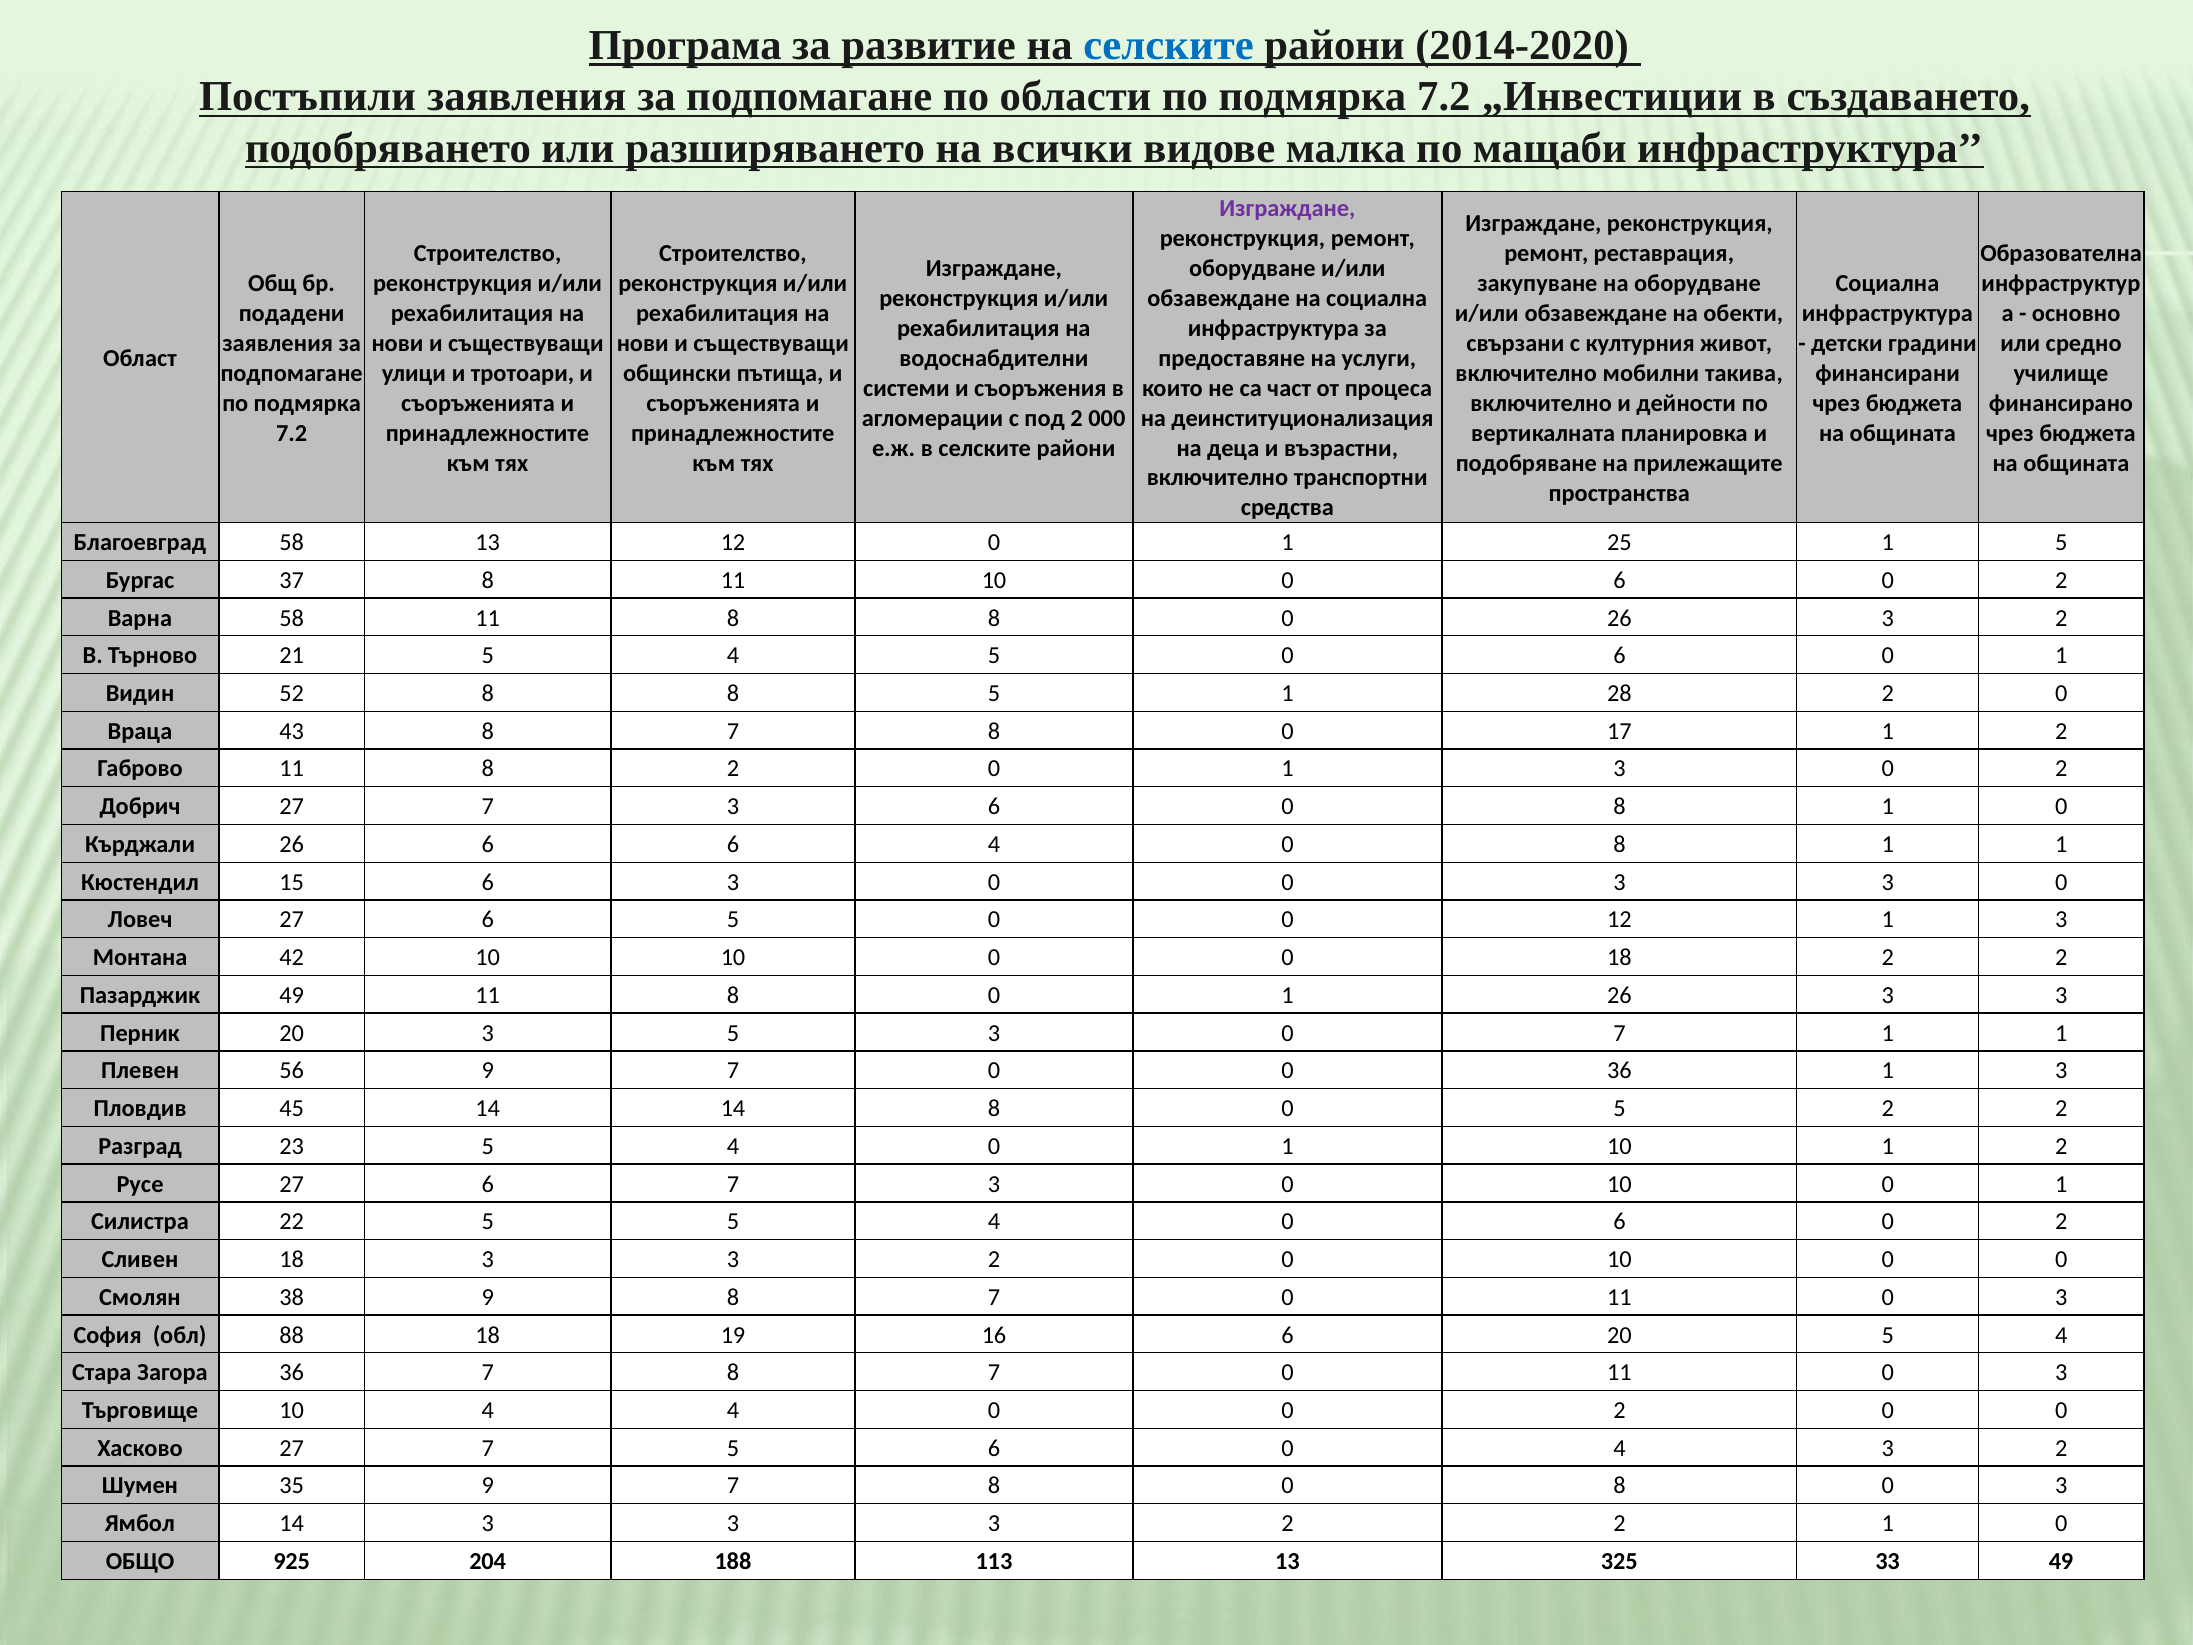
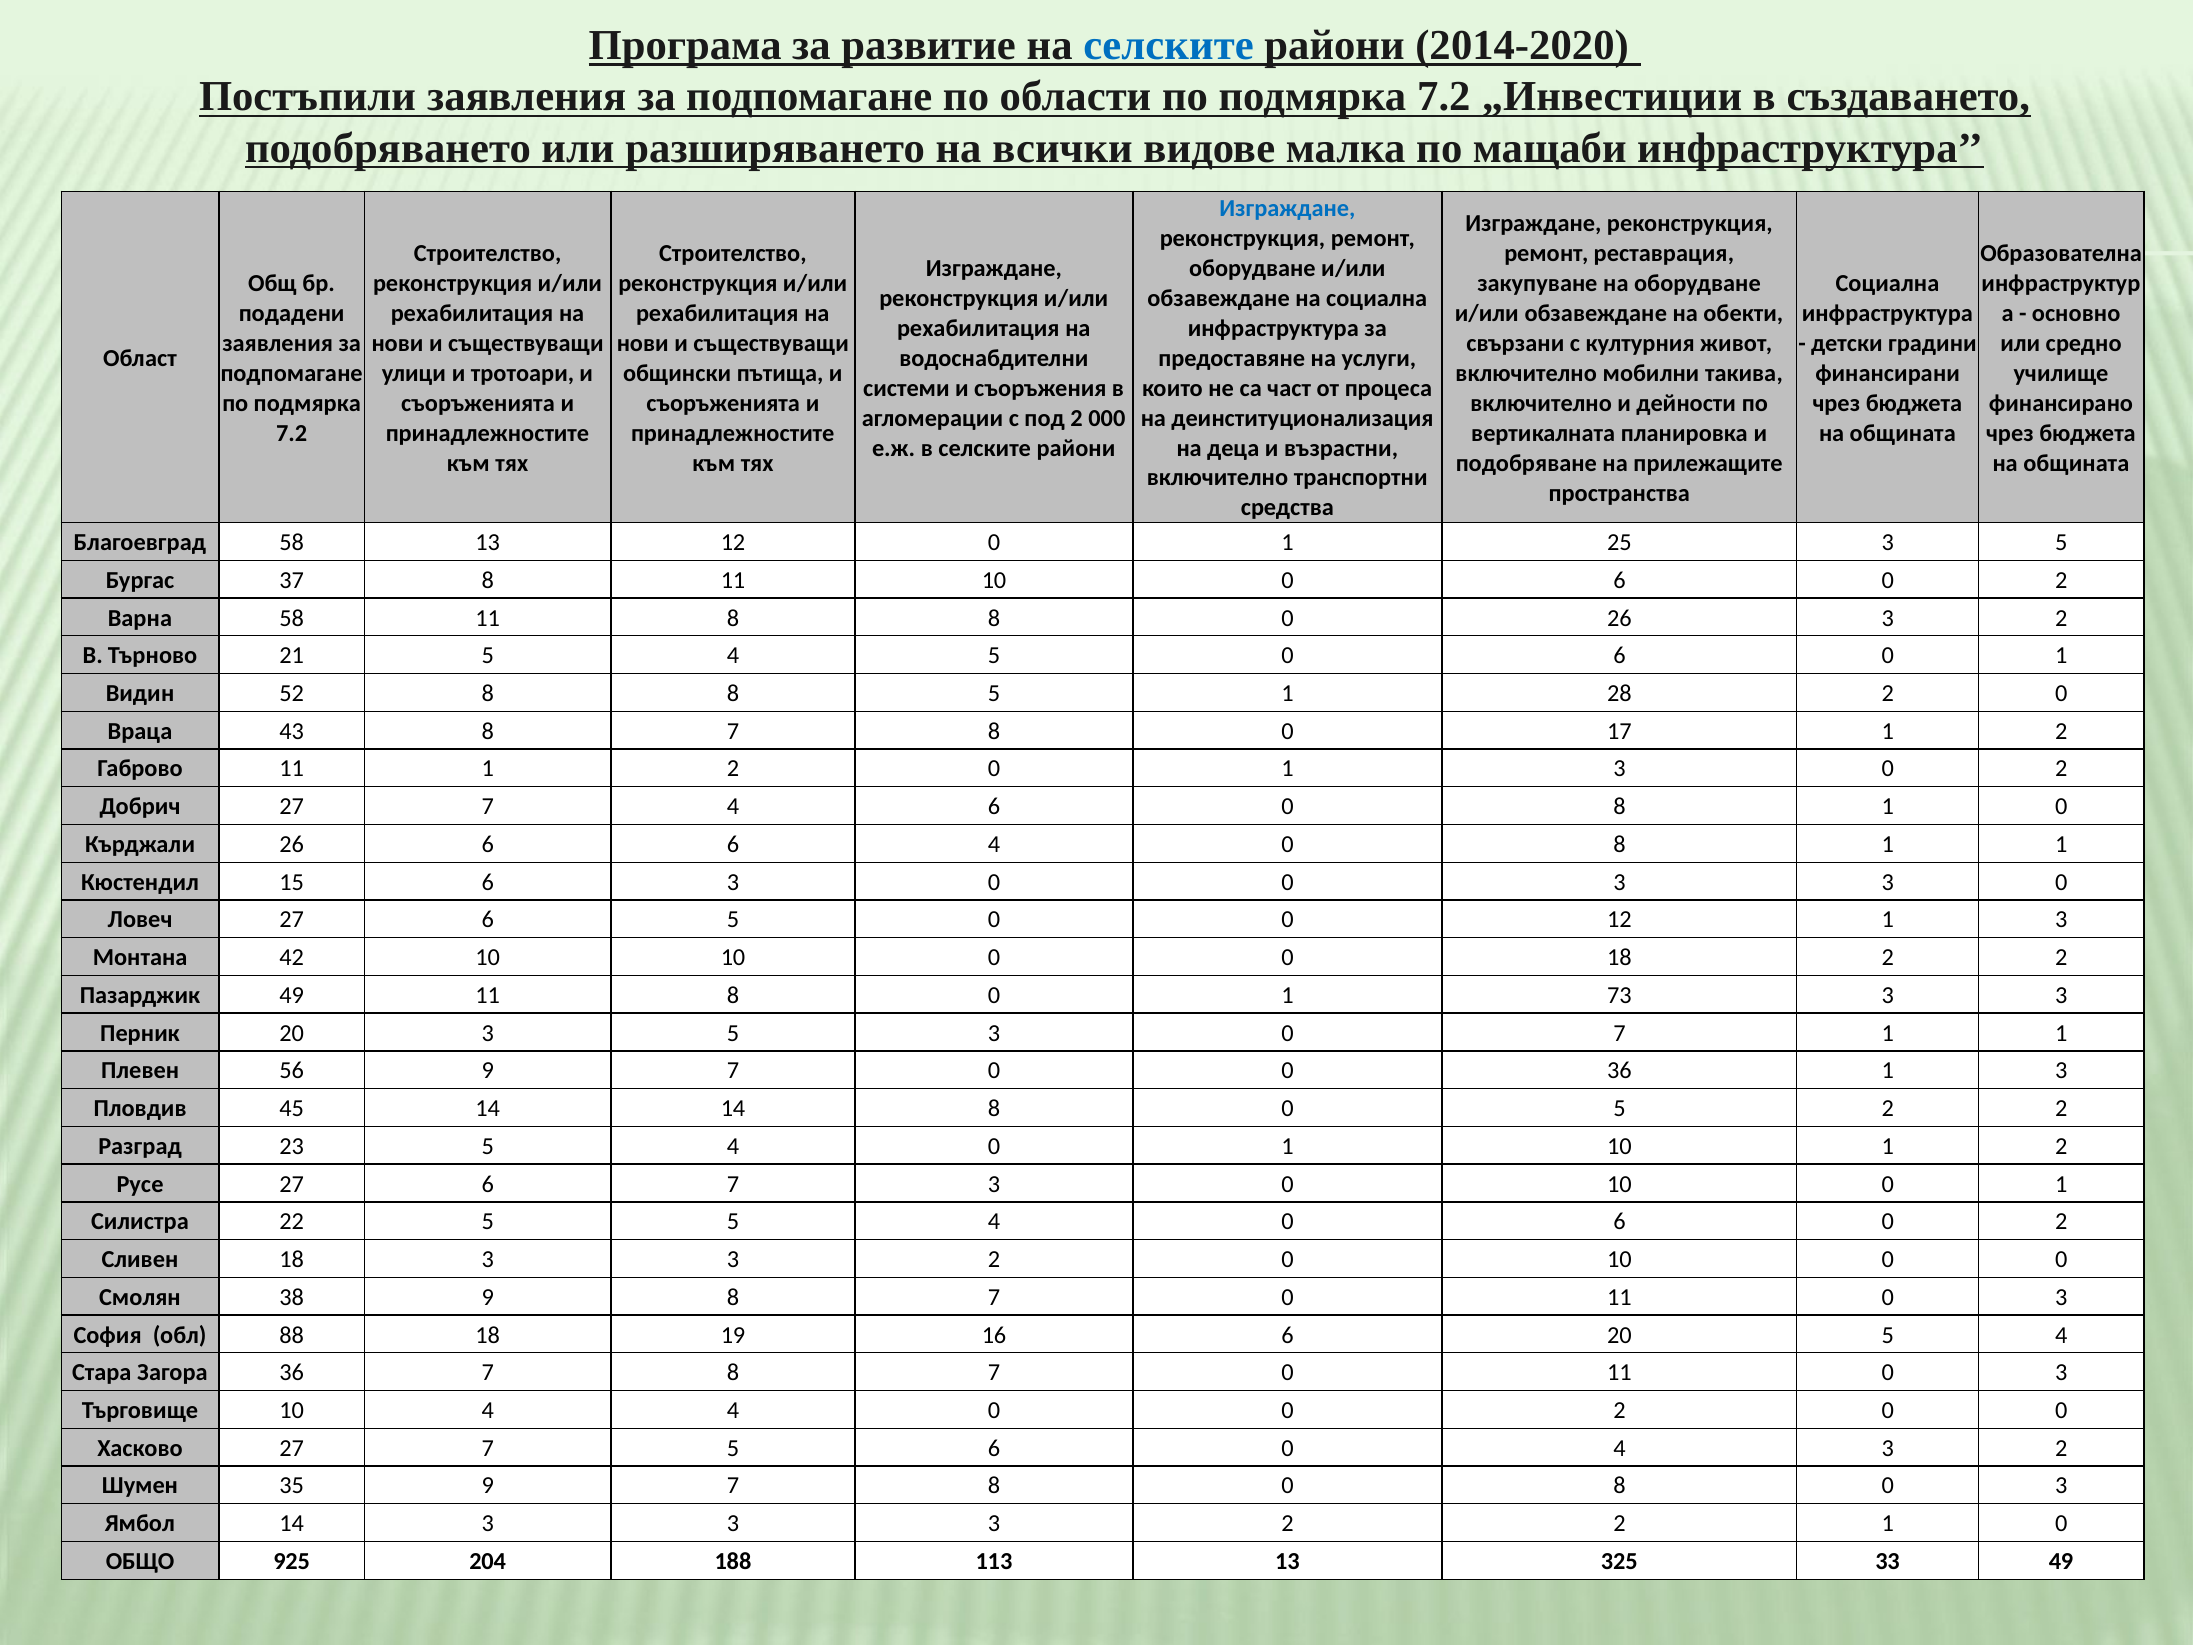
Изграждане colour: purple -> blue (1287, 208)
25 1: 1 -> 3 (1888, 542)
Габрово 11 8: 8 -> 1 (488, 769)
27 7 3: 3 -> 4 (733, 807)
1 26: 26 -> 73 (1619, 995)
